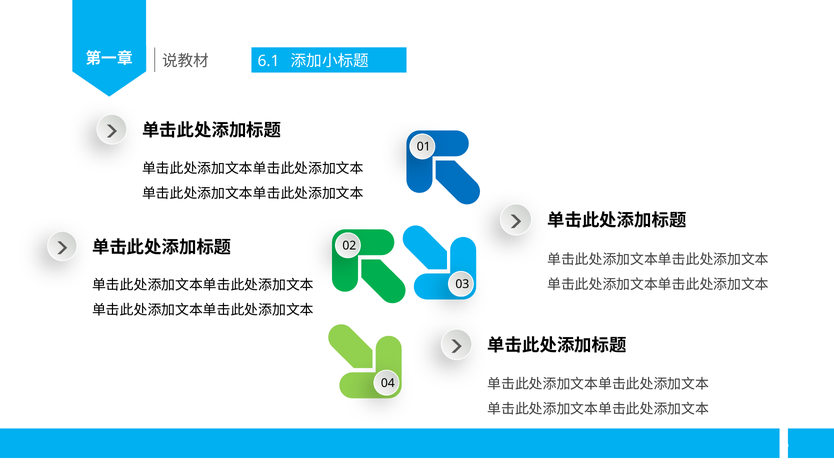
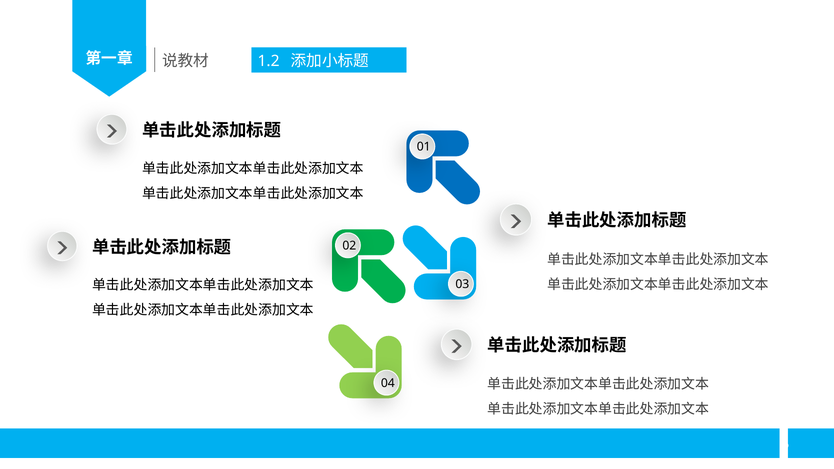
6.1: 6.1 -> 1.2 (269, 61)
